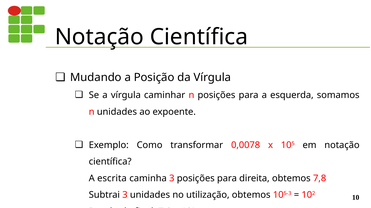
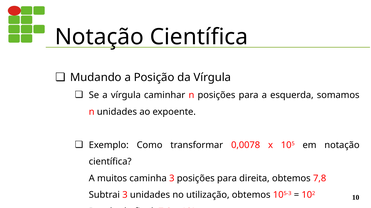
escrita: escrita -> muitos (112, 179)
